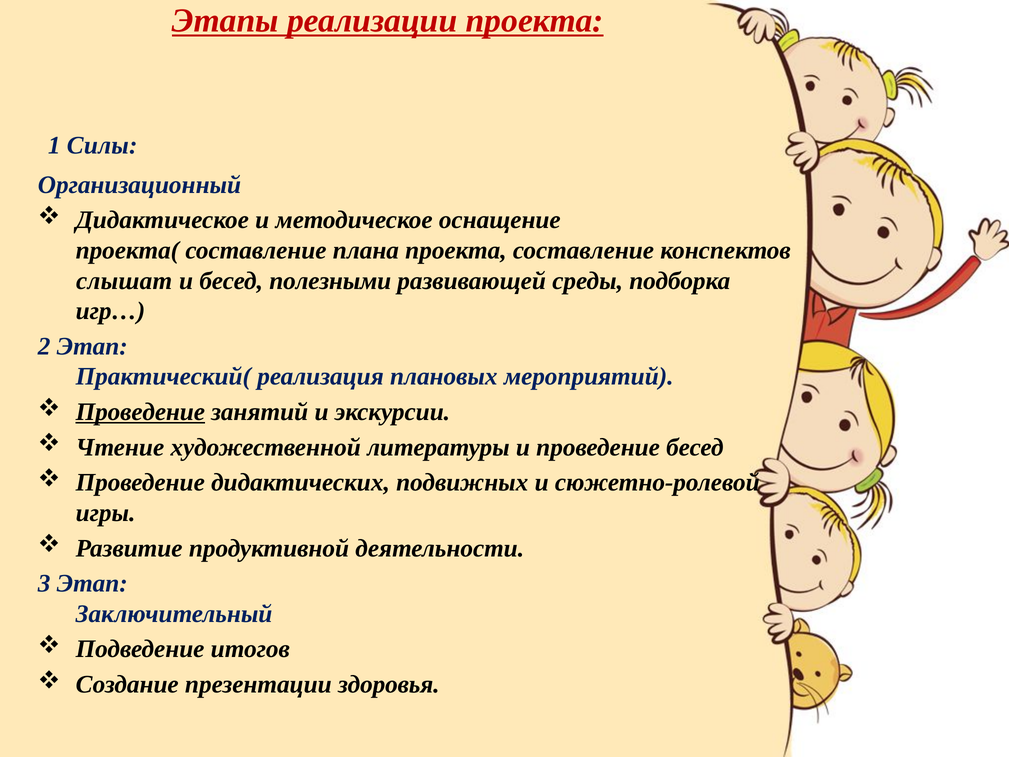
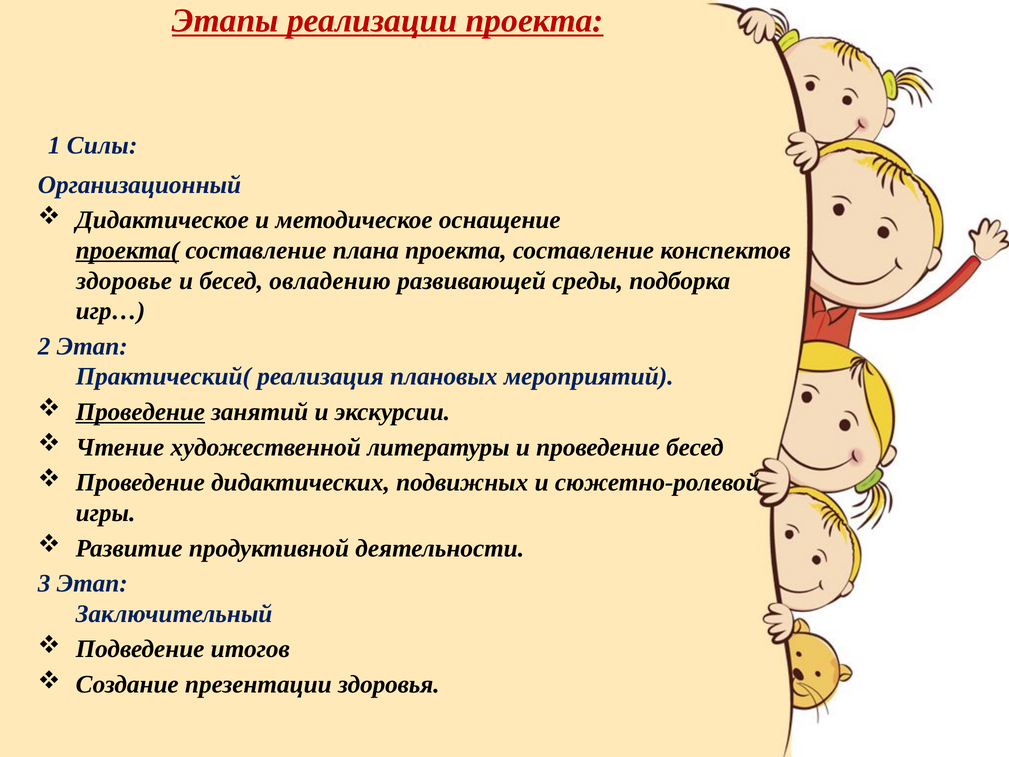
проекта( underline: none -> present (127, 250)
слышат: слышат -> здоровье (124, 281)
полезными: полезными -> овладению (330, 281)
